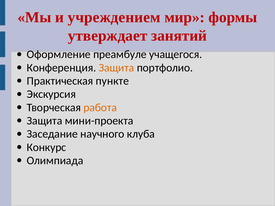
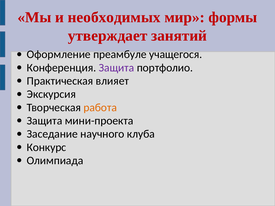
учреждением: учреждением -> необходимых (114, 17)
Защита colour: orange -> purple (116, 68)
пункте: пункте -> влияет (112, 81)
